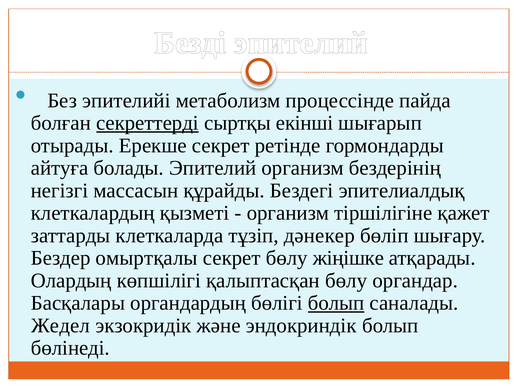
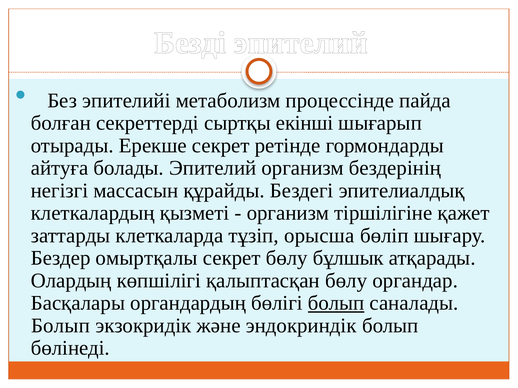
секреттерді underline: present -> none (147, 123)
дәнекер: дәнекер -> орысша (319, 236)
жіңішке: жіңішке -> бұлшык (348, 258)
Жедел: Жедел -> Болып (61, 326)
